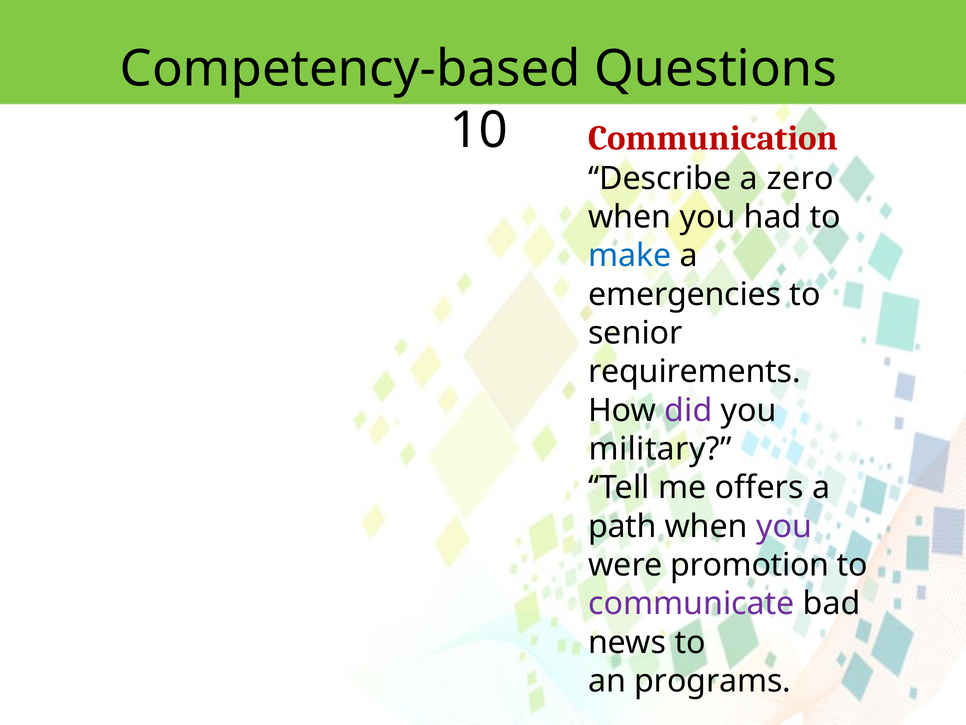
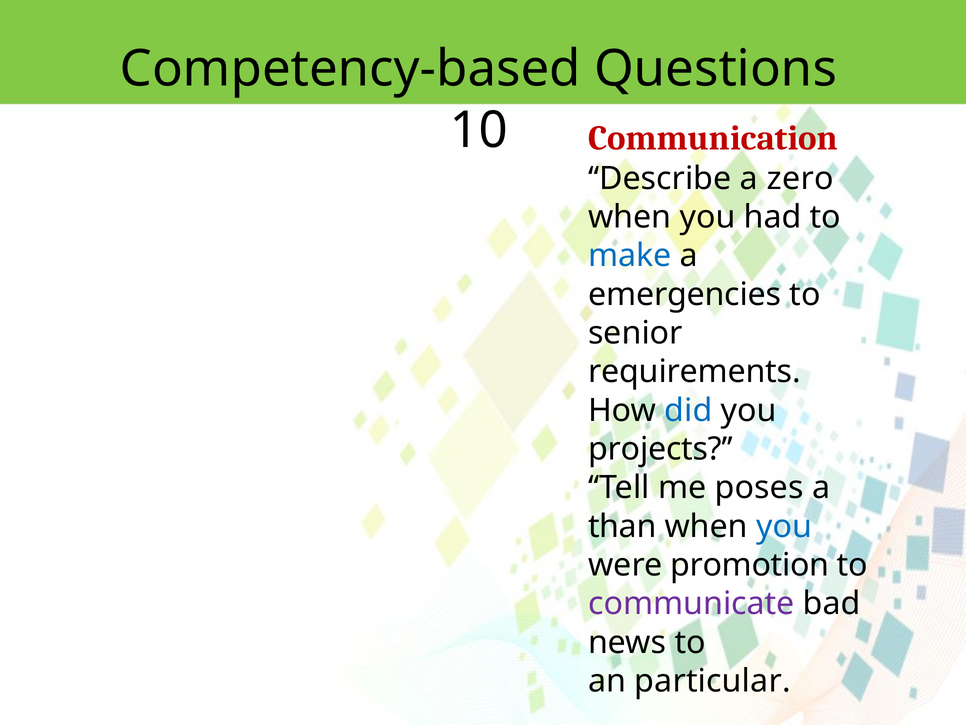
did colour: purple -> blue (688, 410)
military: military -> projects (660, 449)
offers: offers -> poses (759, 487)
path: path -> than (622, 526)
you colour: purple -> blue (784, 526)
programs: programs -> particular (713, 681)
